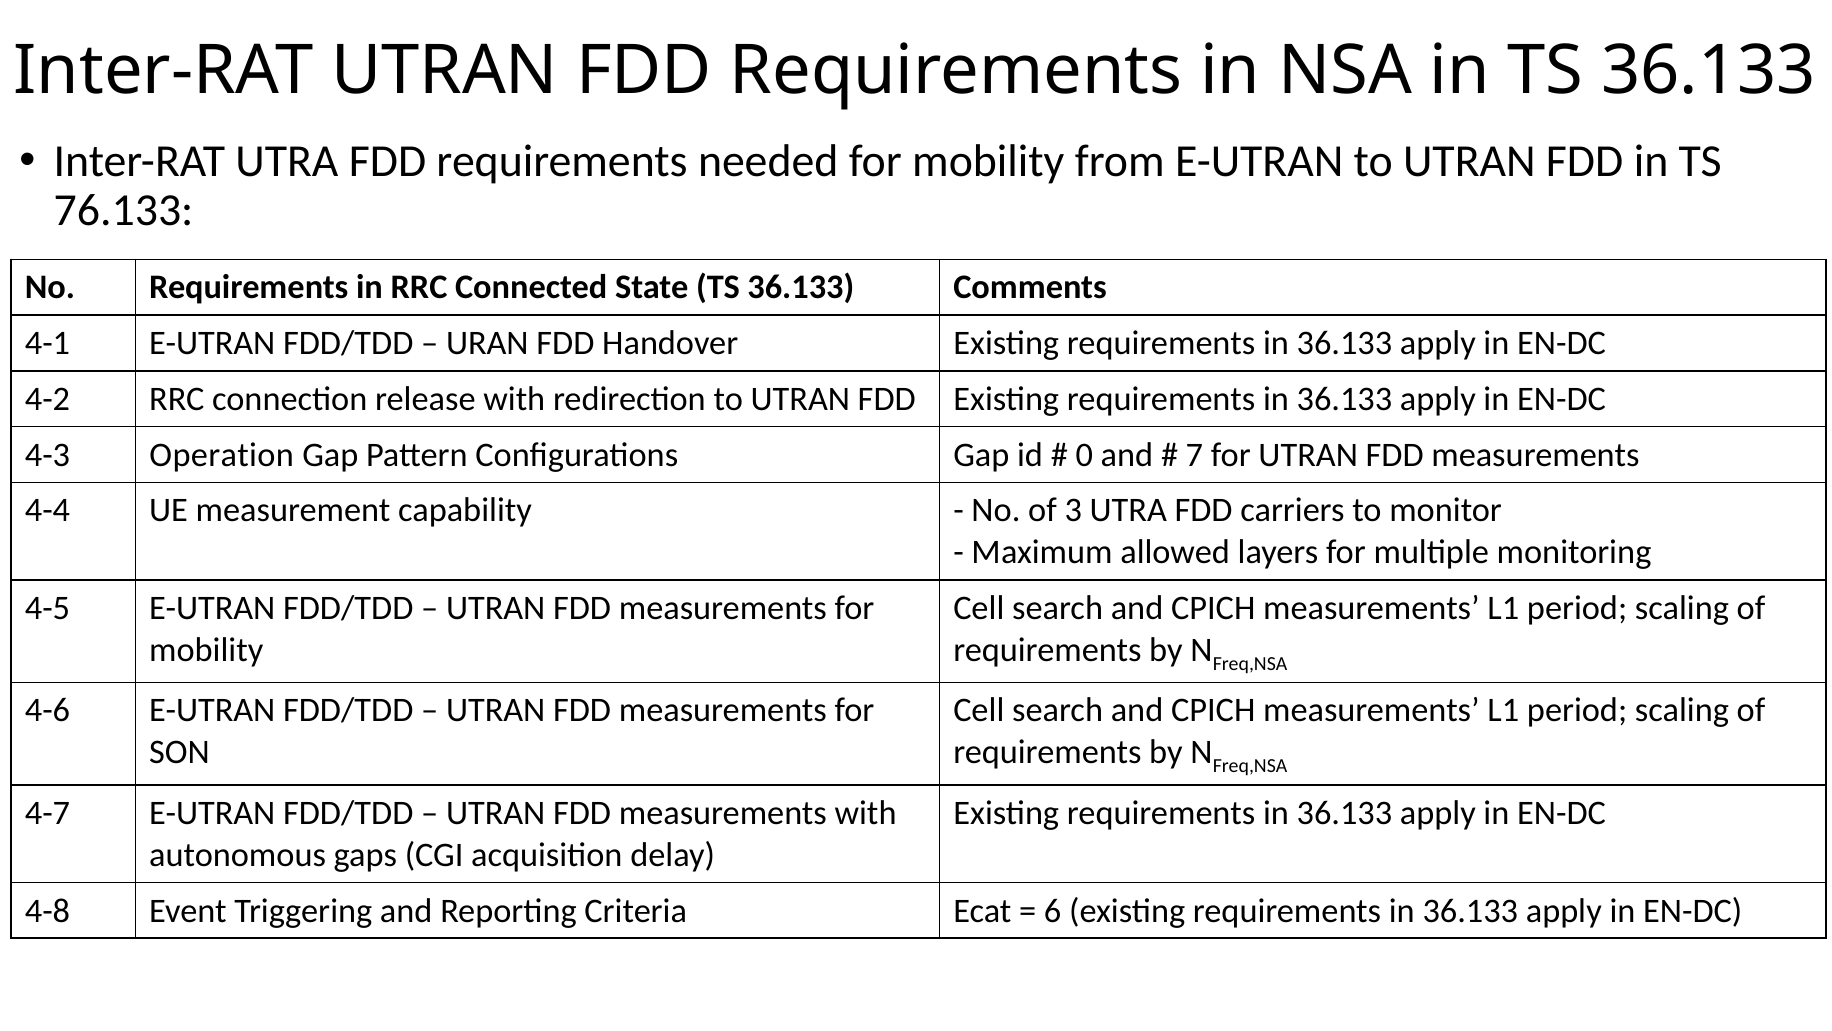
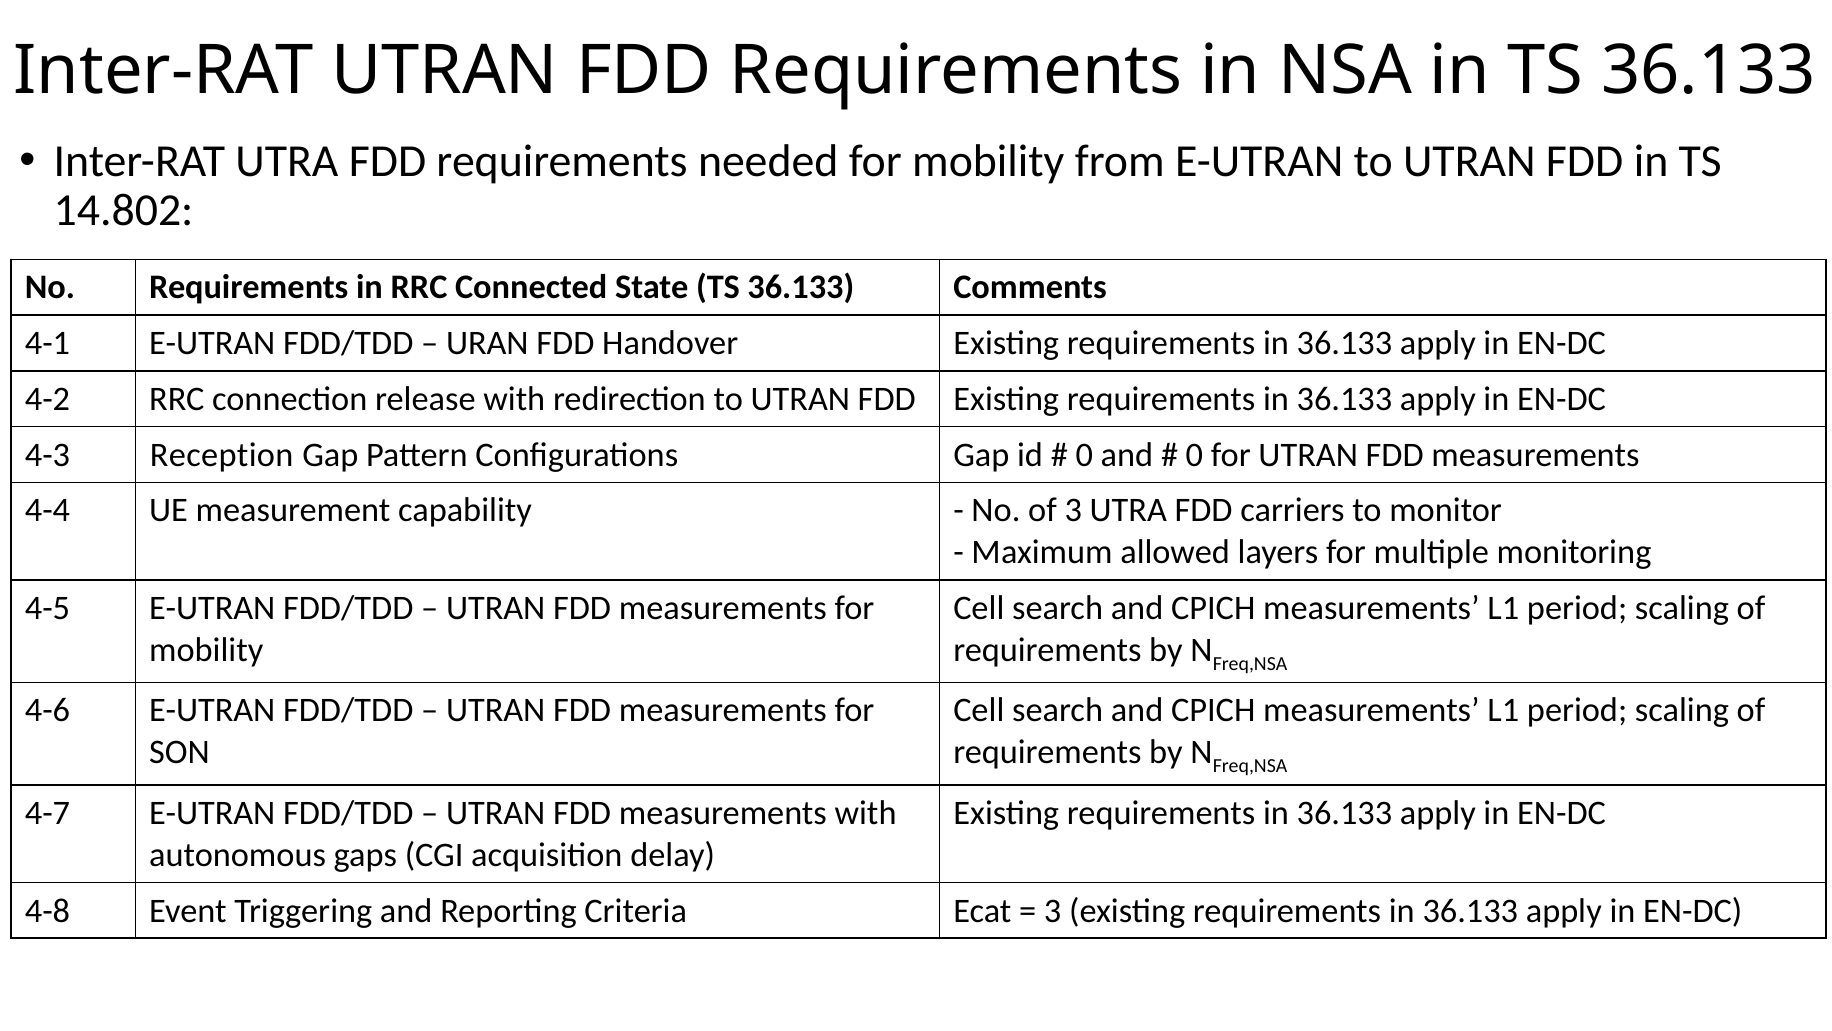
76.133: 76.133 -> 14.802 (124, 210)
Operation: Operation -> Reception (222, 455)
7: 7 -> 0 (1194, 455)
6: 6 -> 3 (1053, 910)
